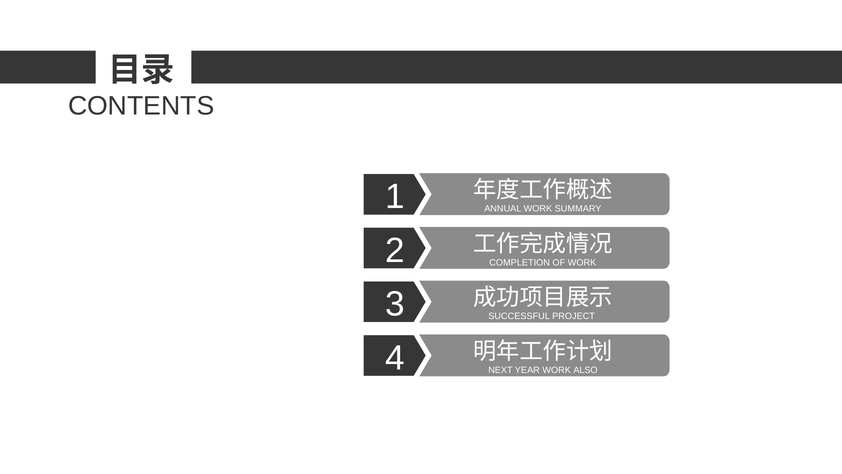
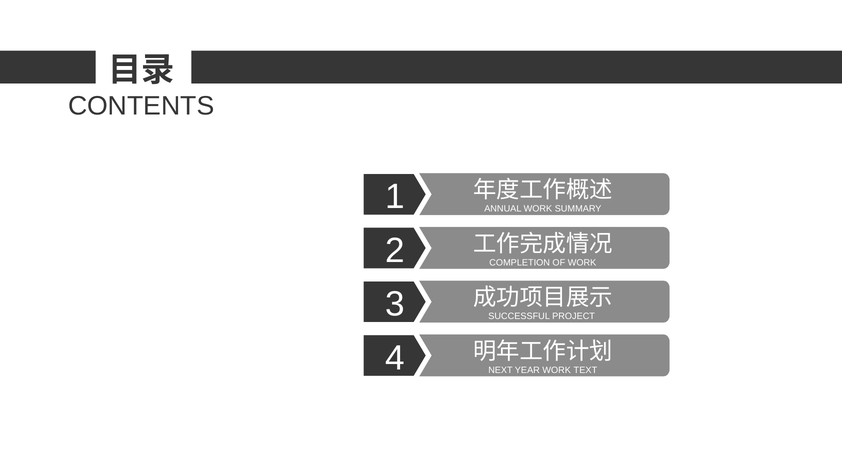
ALSO: ALSO -> TEXT (585, 370)
